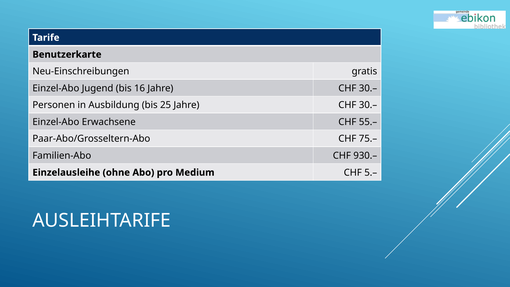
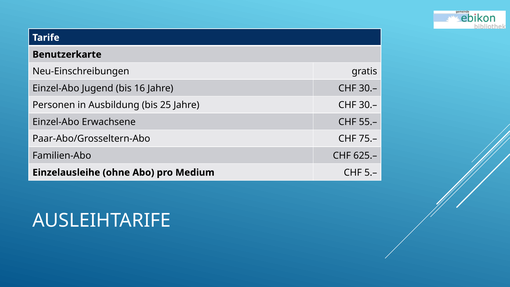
930.–: 930.– -> 625.– (365, 156)
